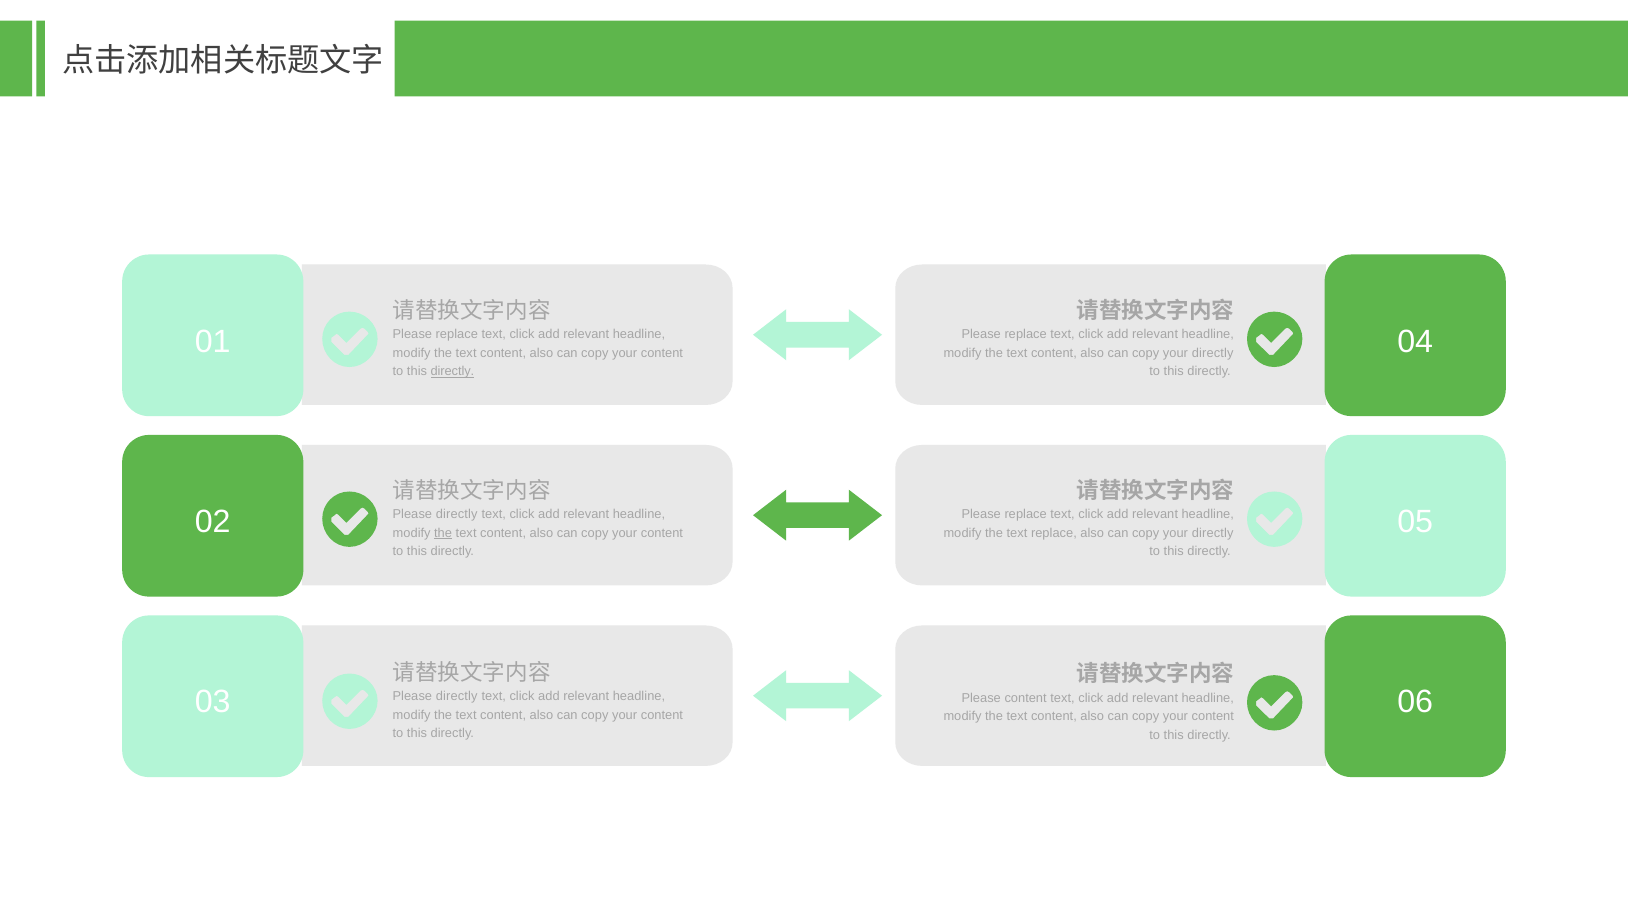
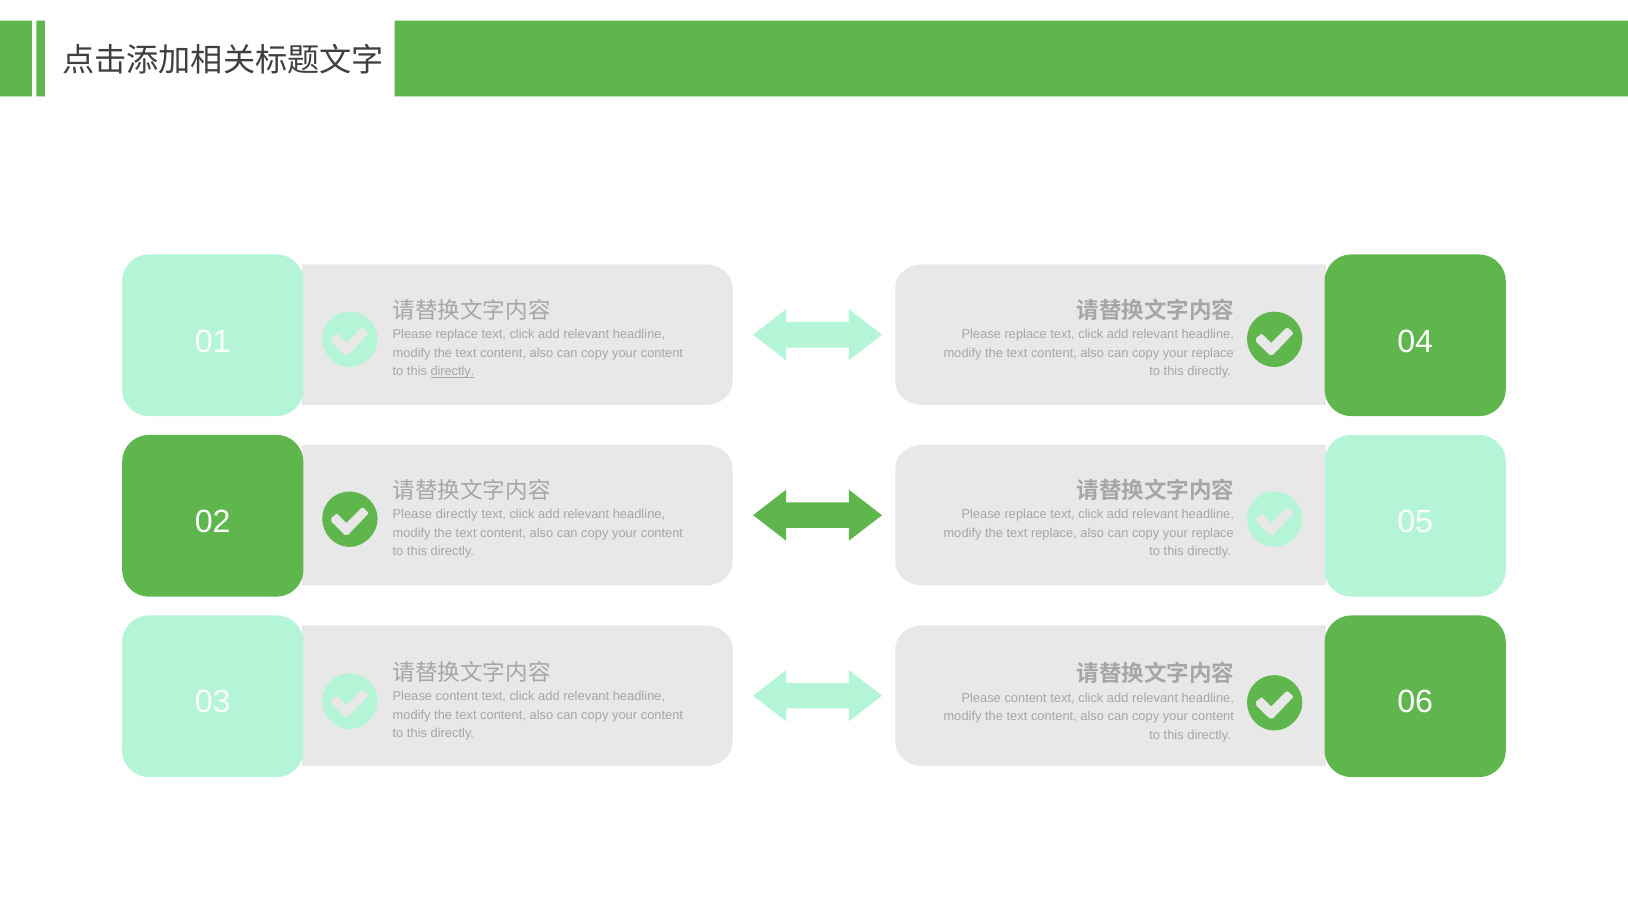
directly: directly -> replace (1213, 353)
the underline: present -> none (443, 533)
directly: directly -> replace (1213, 533)
directly: directly -> content (457, 696)
